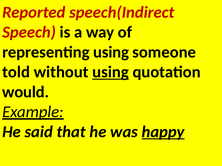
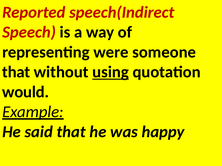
representing using: using -> were (111, 52)
told: told -> that (16, 72)
happy underline: present -> none (163, 132)
